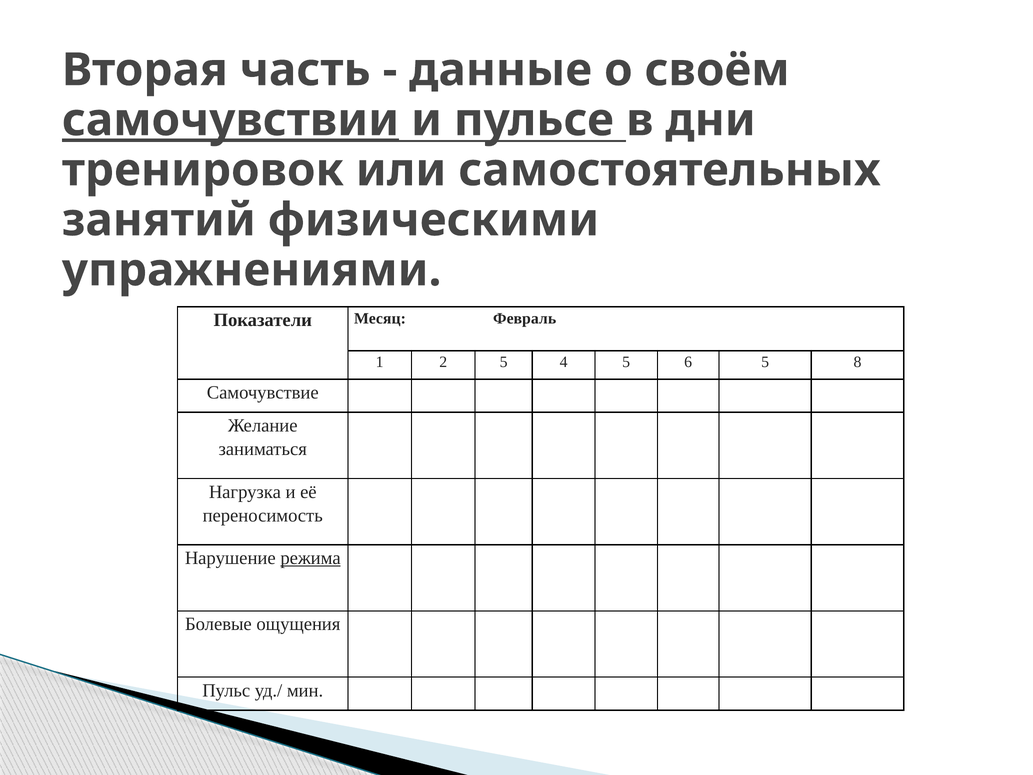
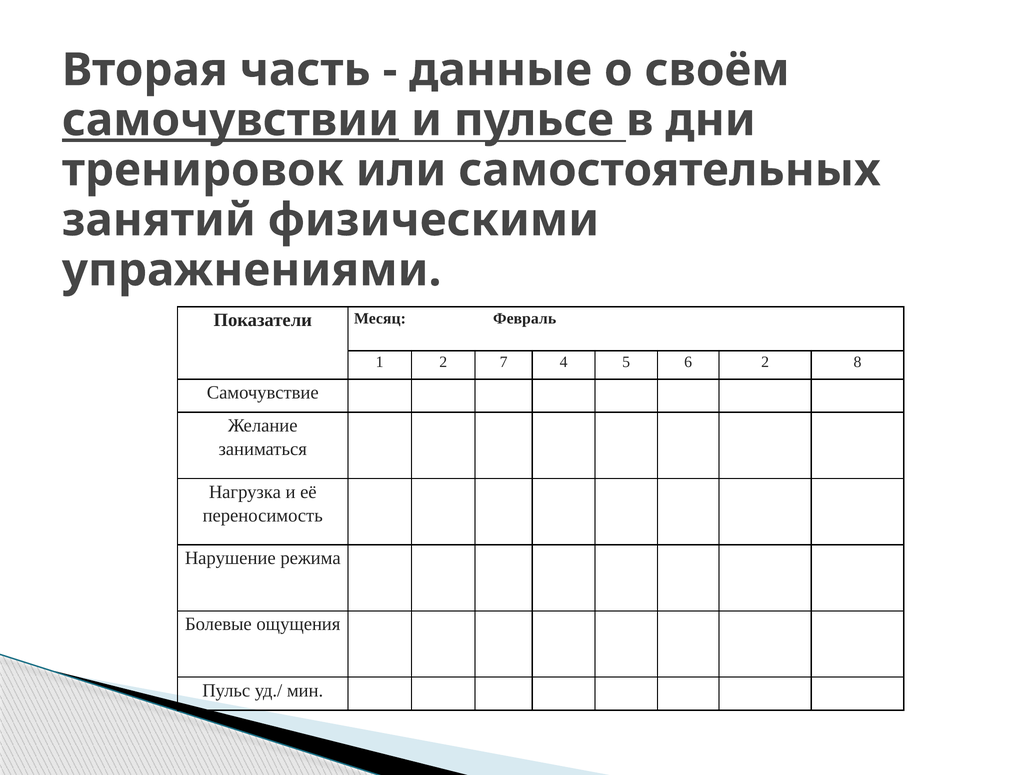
2 5: 5 -> 7 (504, 362)
6 5: 5 -> 2 (765, 362)
режима underline: present -> none (311, 558)
